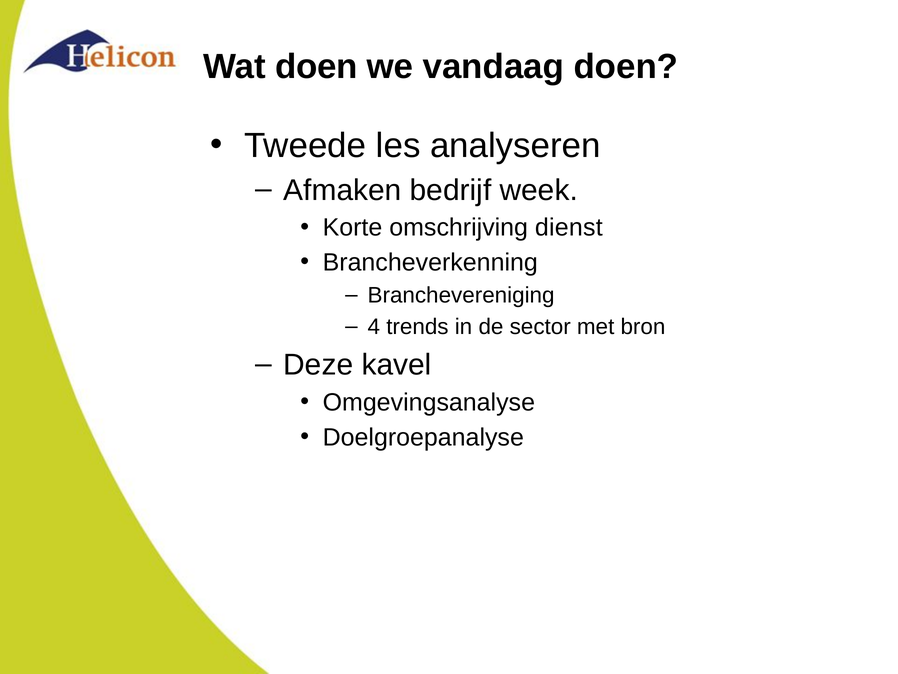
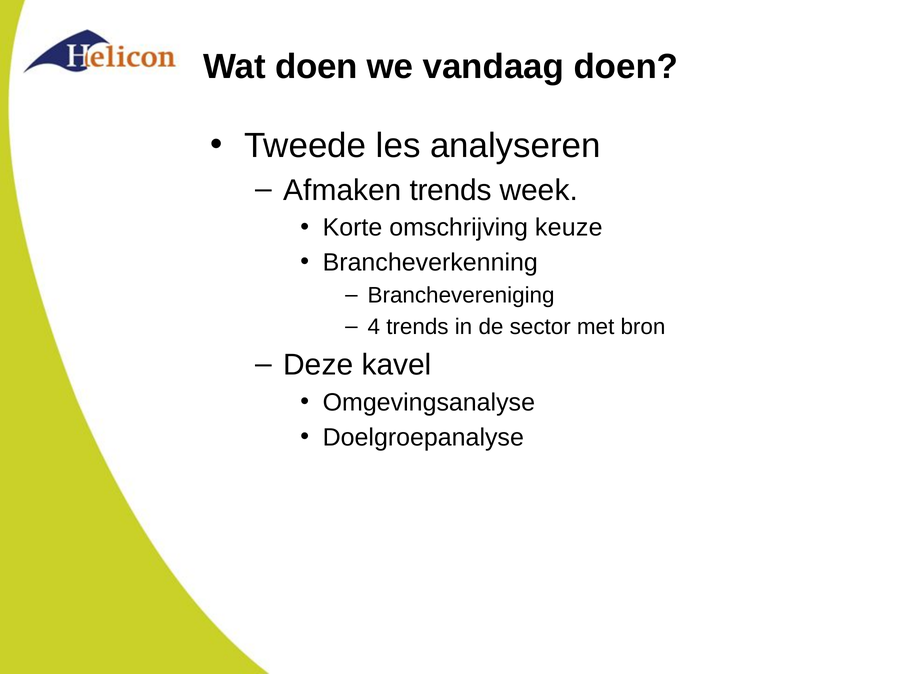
Afmaken bedrijf: bedrijf -> trends (451, 190)
dienst: dienst -> keuze (569, 228)
